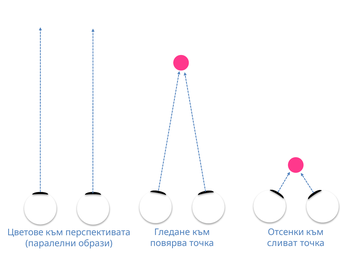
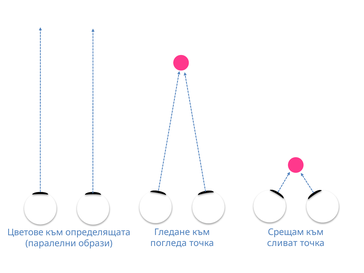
Отсенки: Отсенки -> Срещам (286, 232)
перспективата: перспективата -> определящата (98, 232)
повярва: повярва -> погледа (169, 243)
